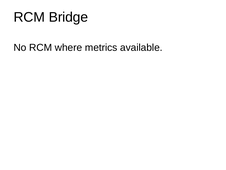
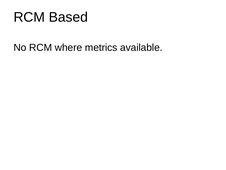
Bridge: Bridge -> Based (68, 17)
